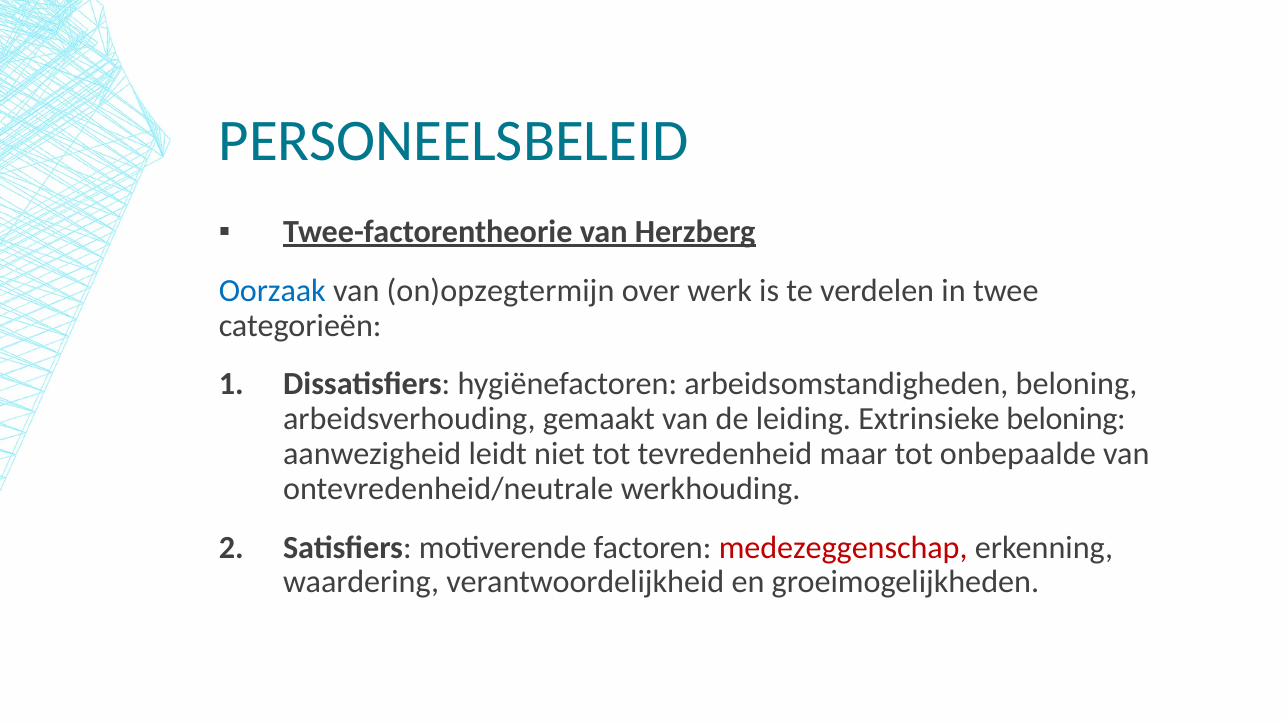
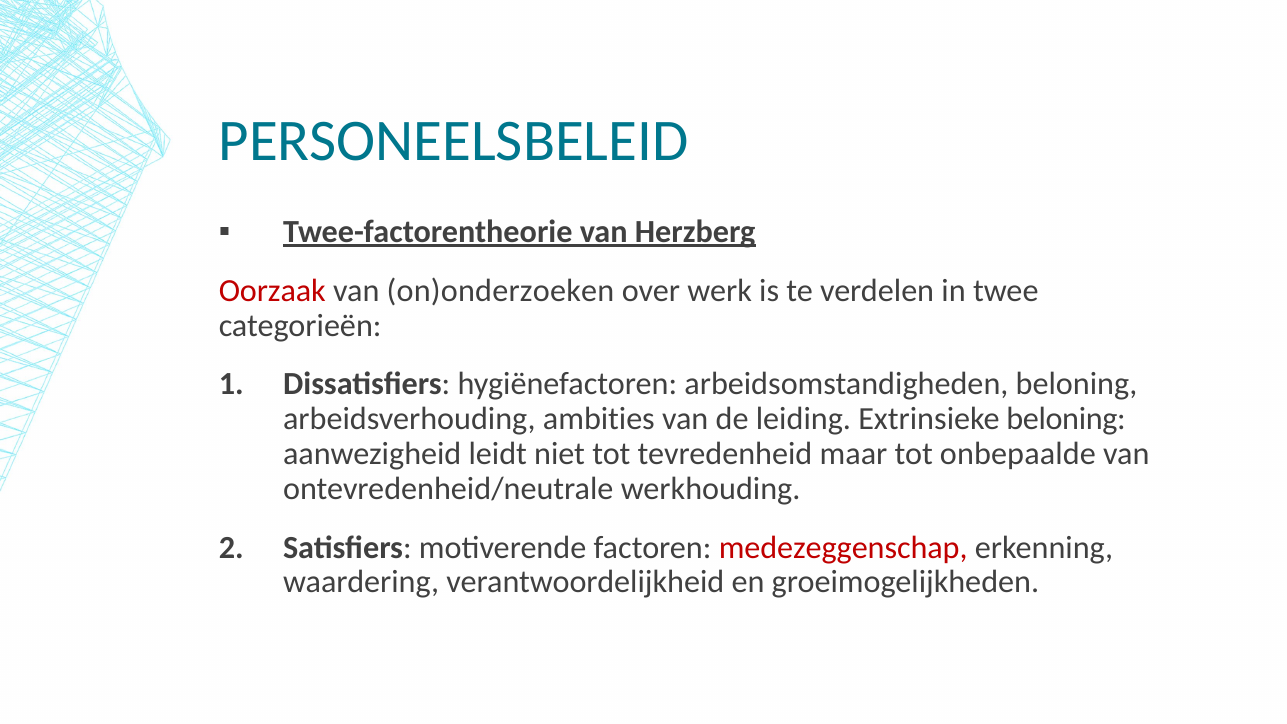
Oorzaak colour: blue -> red (272, 291)
on)opzegtermijn: on)opzegtermijn -> on)onderzoeken (500, 291)
gemaakt: gemaakt -> ambities (599, 419)
